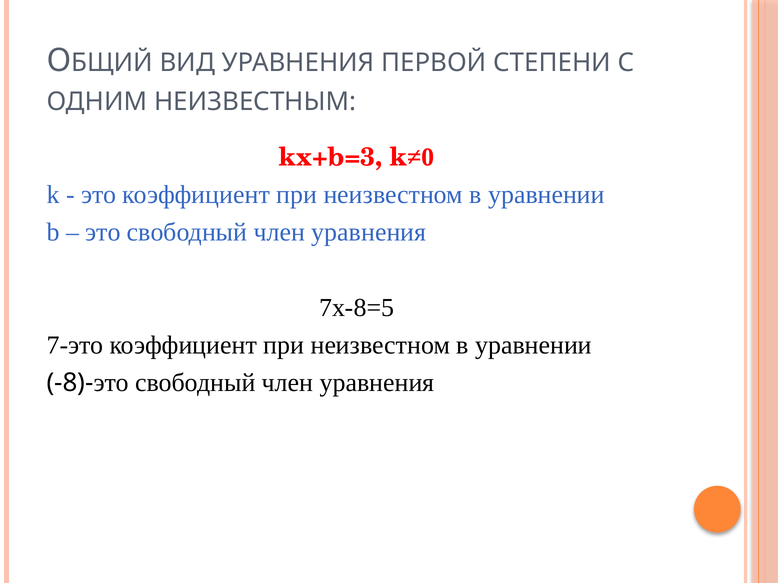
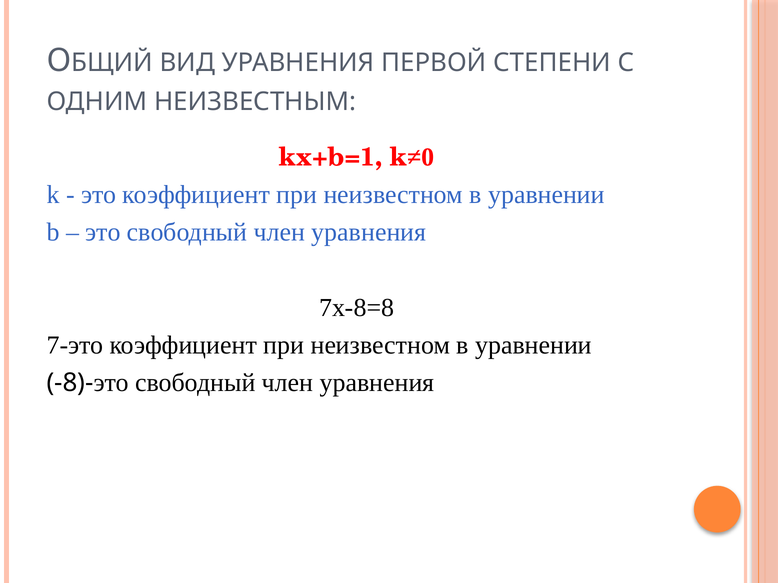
kx+b=3: kx+b=3 -> kx+b=1 (331, 157)
7х-8=5: 7х-8=5 -> 7х-8=8 (357, 308)
